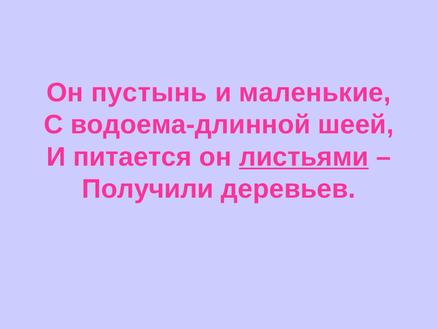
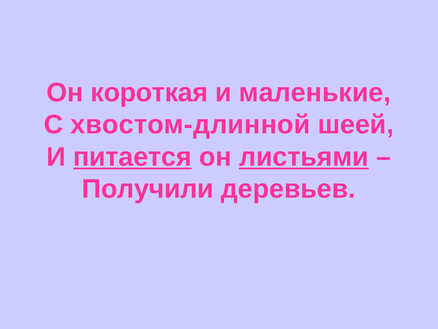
пустынь: пустынь -> короткая (149, 92)
водоема-длинной: водоема-длинной -> хвостом-длинной (190, 125)
питается underline: none -> present (132, 157)
